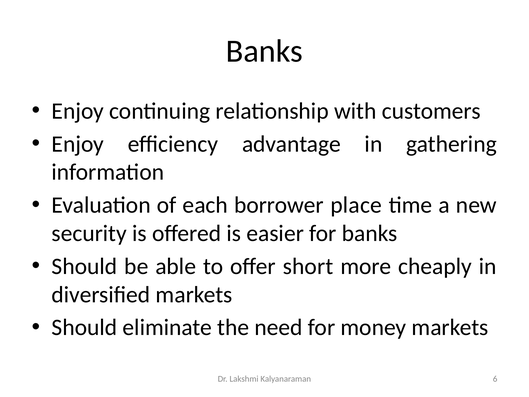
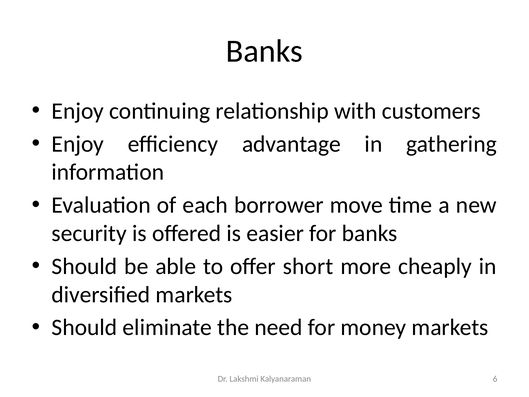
place: place -> move (356, 205)
